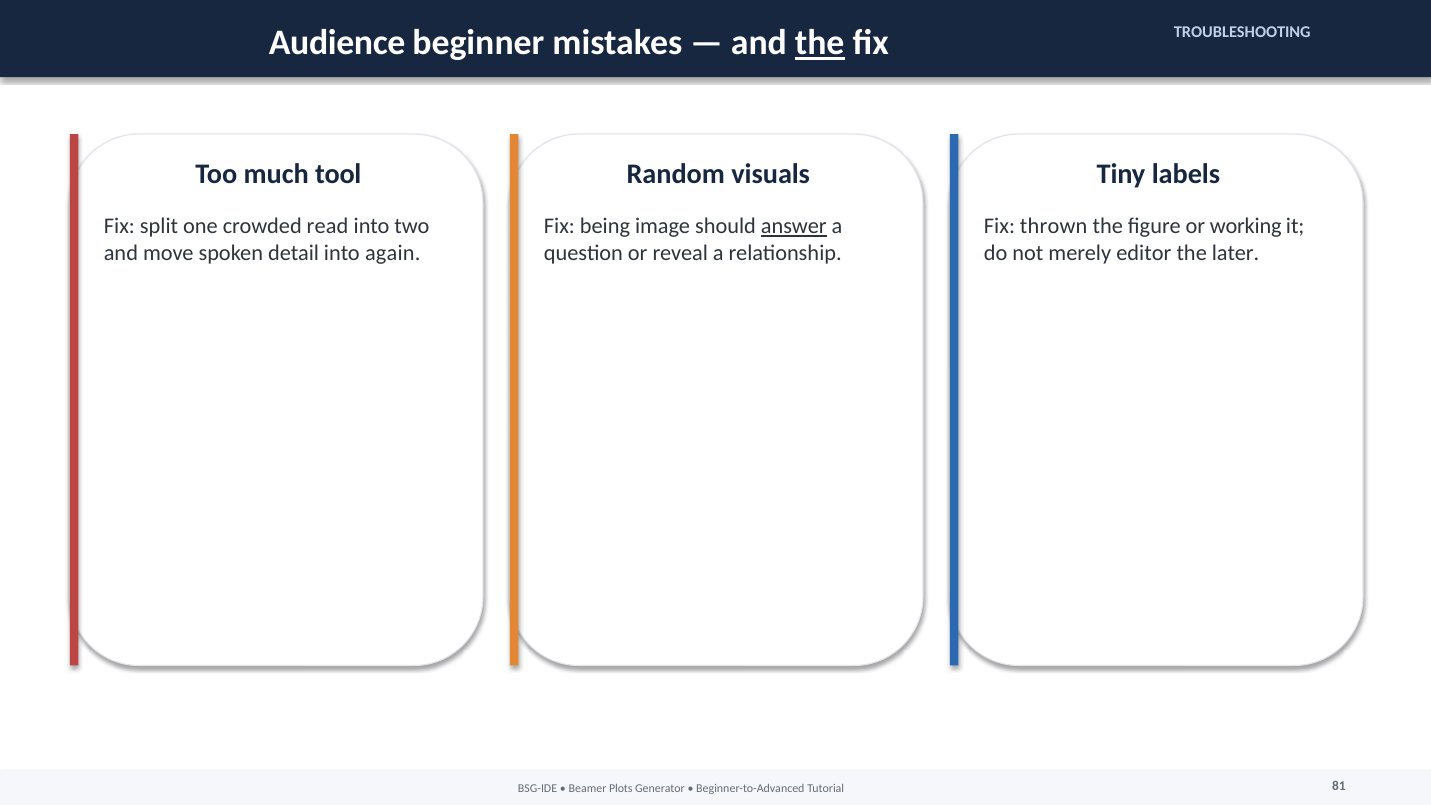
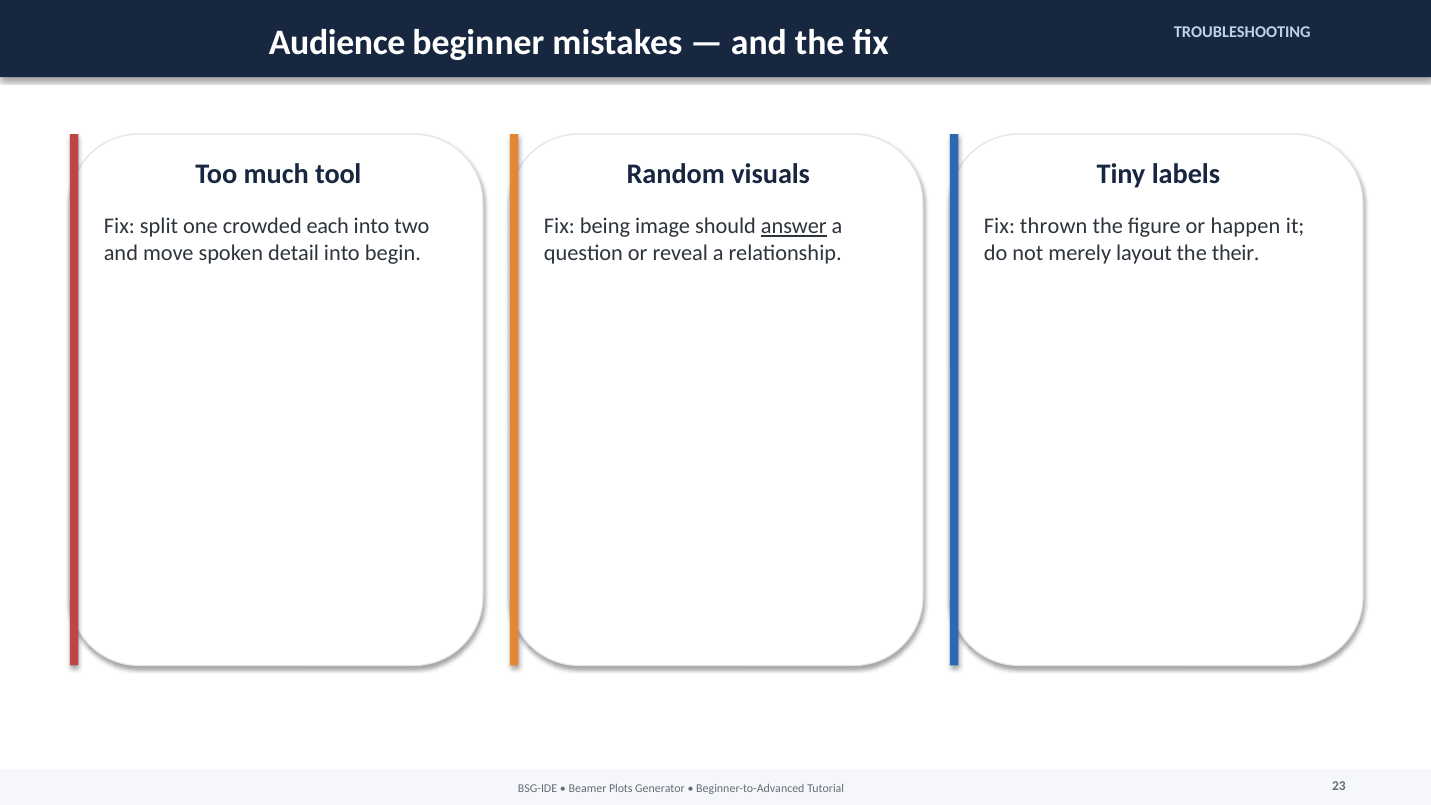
the underline: present -> none (820, 43)
read: read -> each (328, 226)
working: working -> happen (1245, 226)
again: again -> begin (393, 253)
editor: editor -> layout (1144, 253)
later: later -> their (1236, 253)
81: 81 -> 23 (1339, 786)
